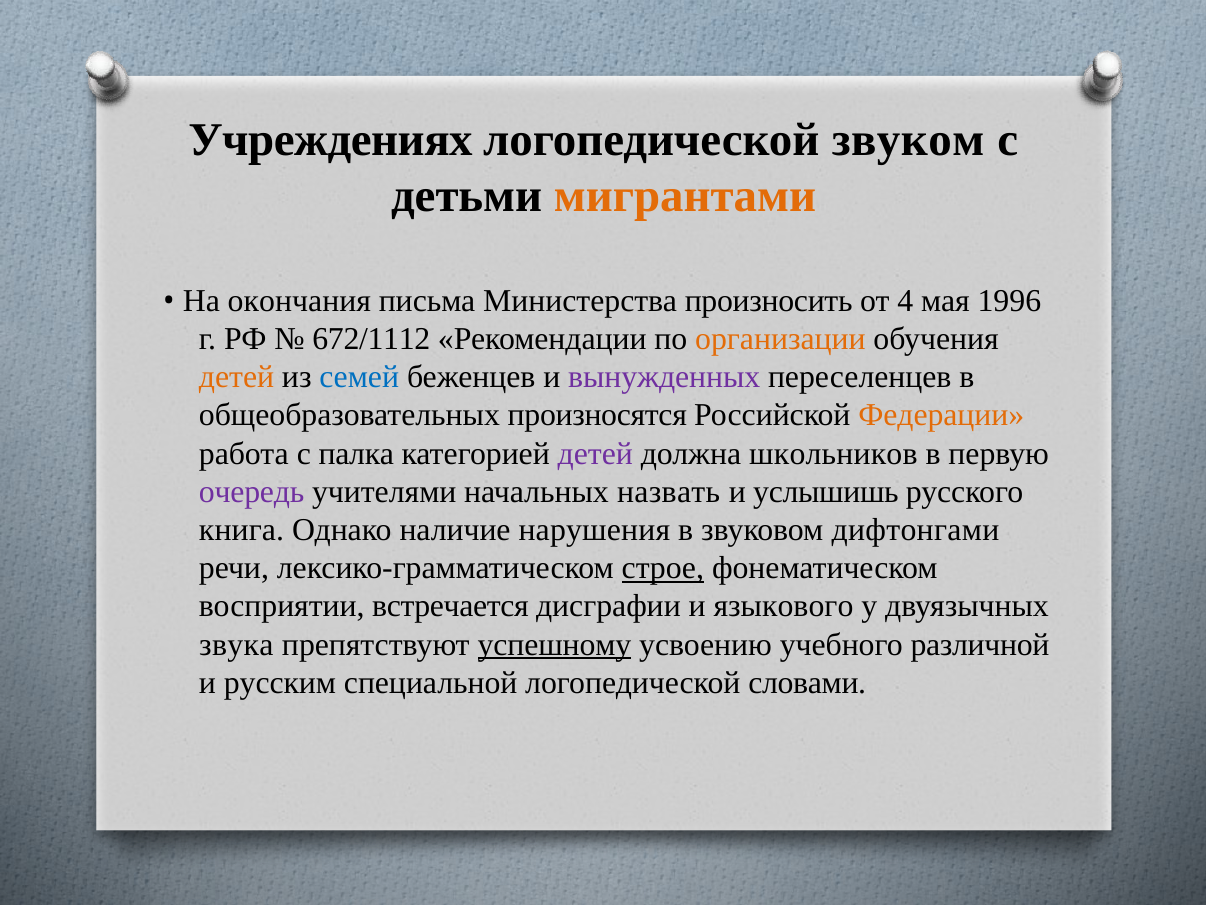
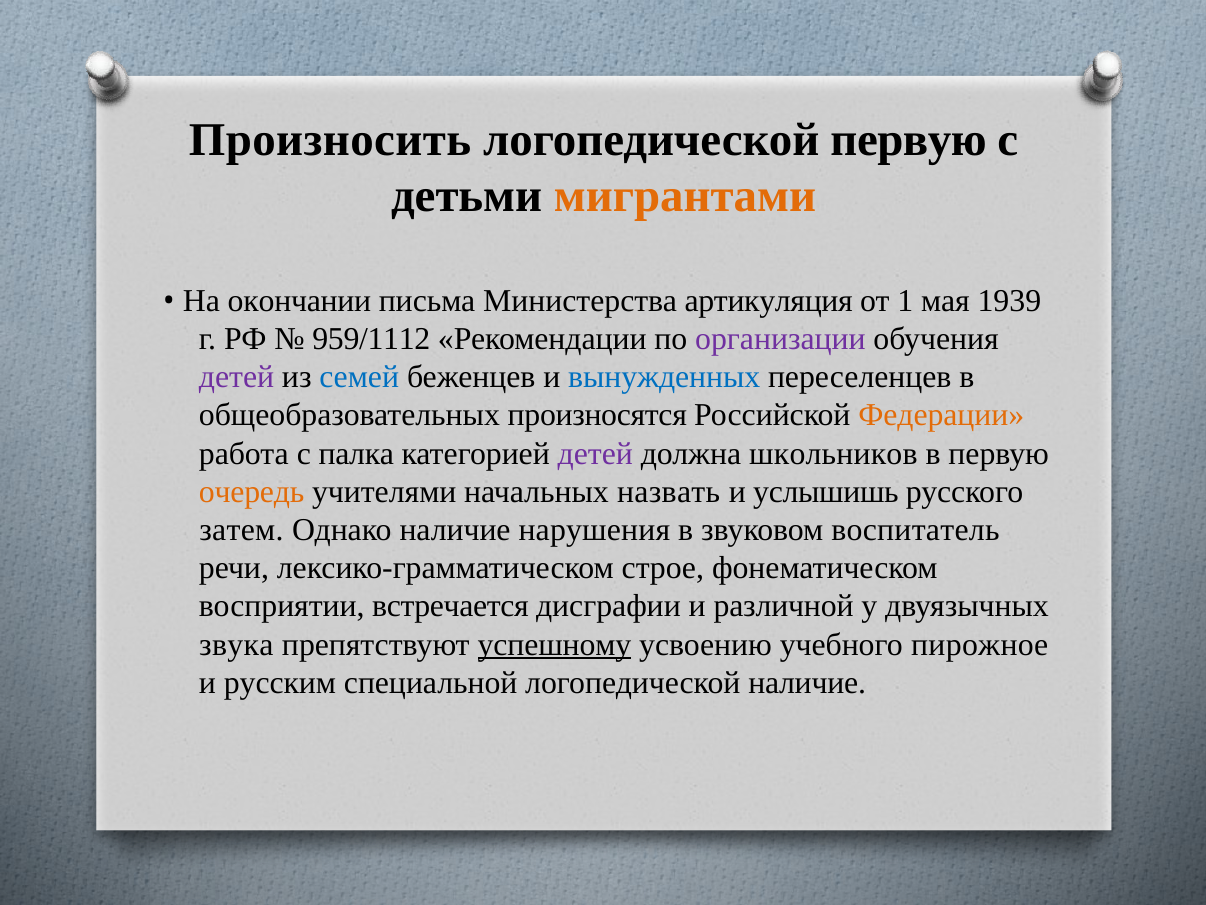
Учреждениях: Учреждениях -> Произносить (330, 140)
логопедической звуком: звуком -> первую (909, 140)
окончания: окончания -> окончании (299, 301)
произносить: произносить -> артикуляция (769, 301)
4: 4 -> 1 (905, 301)
1996: 1996 -> 1939 (1009, 301)
672/1112: 672/1112 -> 959/1112 (371, 339)
организации colour: orange -> purple (780, 339)
детей colour: orange -> purple (237, 377)
вынужденных colour: purple -> blue (664, 377)
очередь colour: purple -> orange (252, 491)
книга: книга -> затем (241, 530)
дифтонгами: дифтонгами -> воспитатель (915, 530)
строе underline: present -> none (663, 568)
языкового: языкового -> различной (784, 606)
различной: различной -> пирожное (980, 644)
логопедической словами: словами -> наличие (807, 682)
